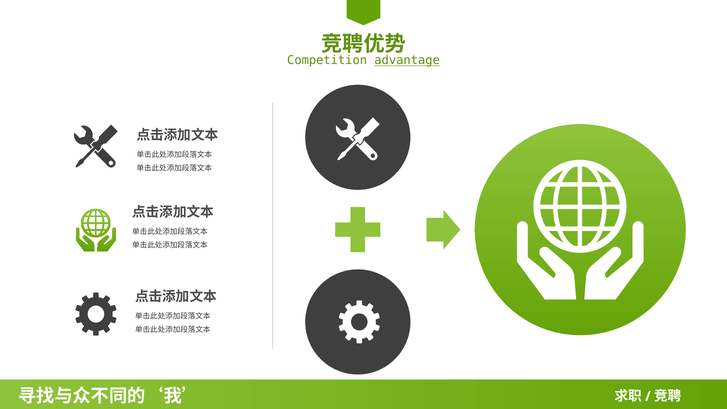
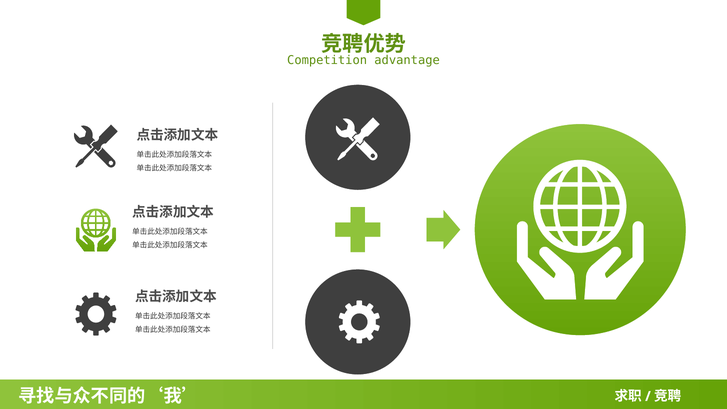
advantage underline: present -> none (407, 60)
